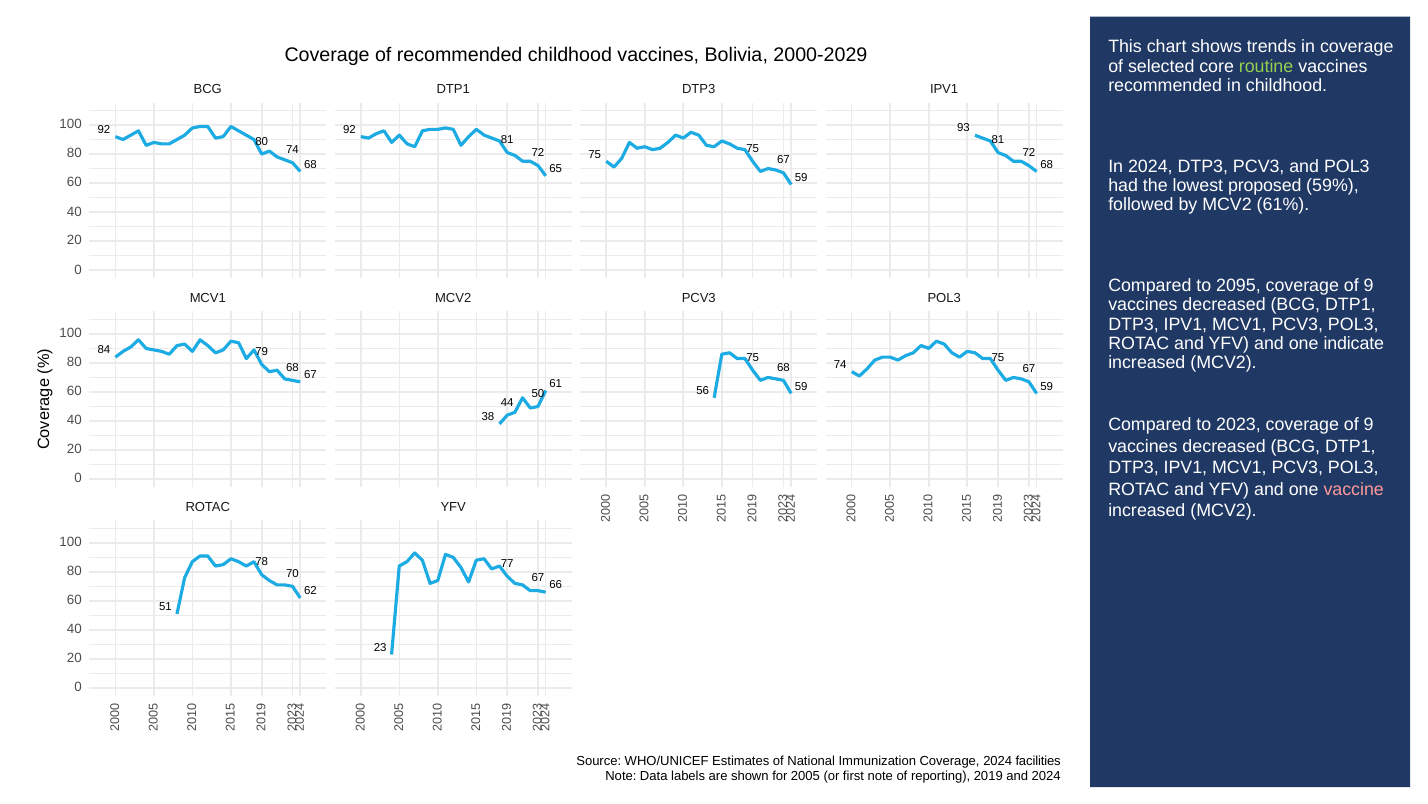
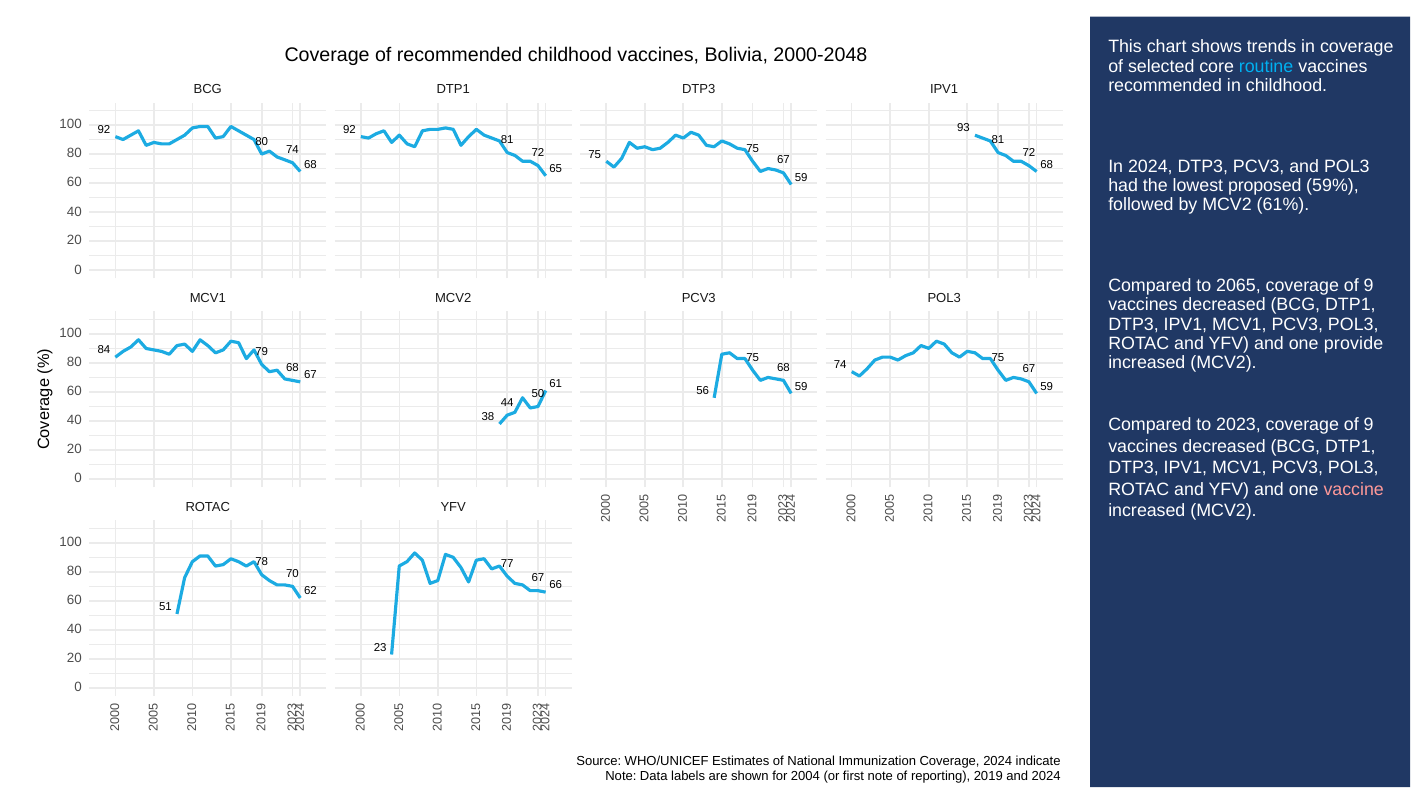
2000-2029: 2000-2029 -> 2000-2048 (820, 55)
routine colour: light green -> light blue (1266, 66)
2095: 2095 -> 2065 (1238, 285)
indicate: indicate -> provide (1354, 343)
facilities: facilities -> indicate (1038, 761)
2005: 2005 -> 2004 (806, 775)
